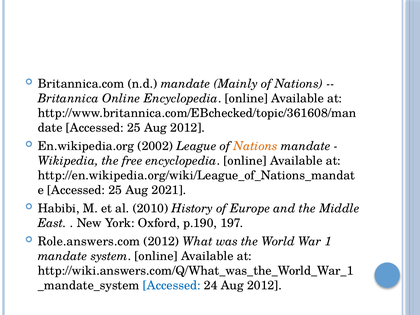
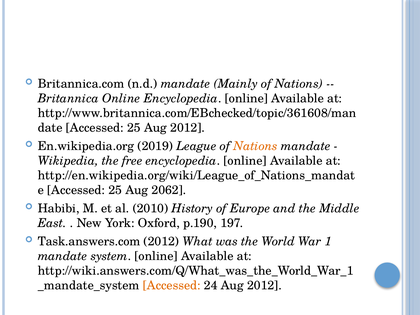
2002: 2002 -> 2019 (155, 146)
2021: 2021 -> 2062 (169, 190)
Role.answers.com: Role.answers.com -> Task.answers.com (89, 241)
Accessed colour: blue -> orange (172, 285)
